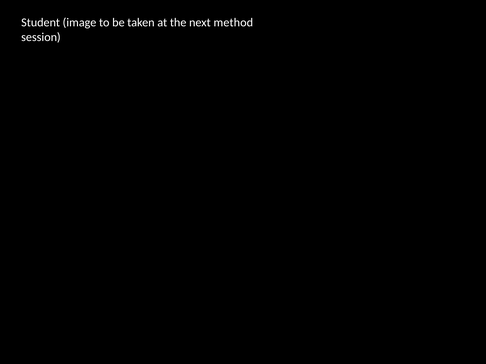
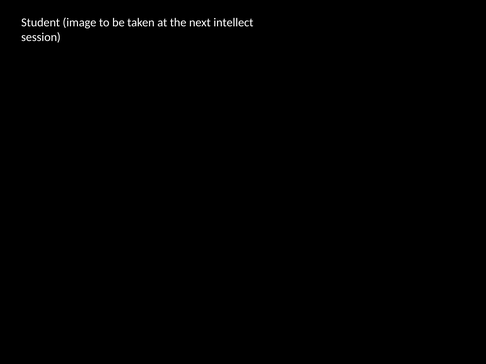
method: method -> intellect (233, 22)
